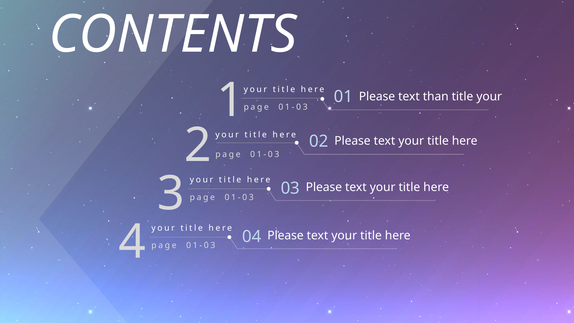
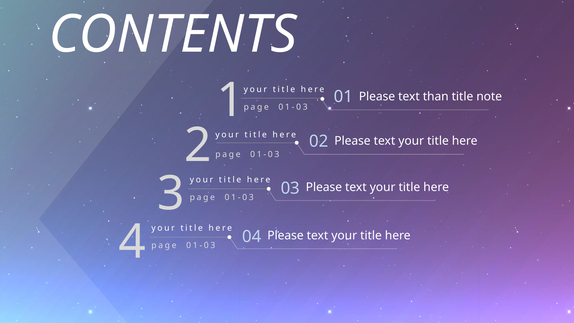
title your: your -> note (489, 96)
